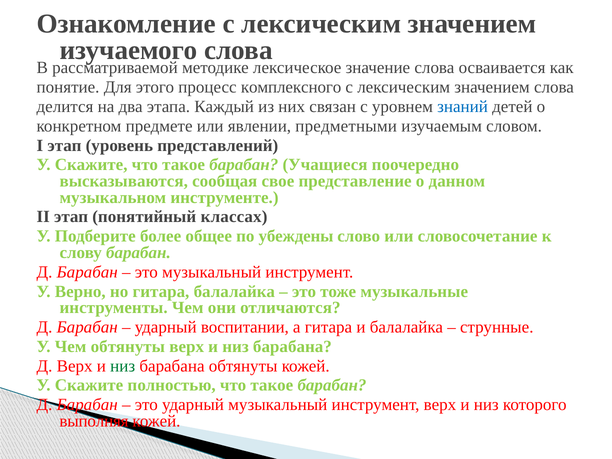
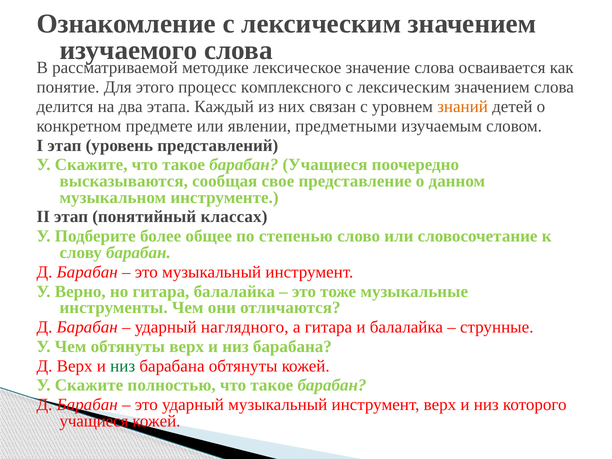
знаний colour: blue -> orange (463, 107)
убеждены: убеждены -> степенью (296, 236)
воспитании: воспитании -> наглядного (245, 327)
выполняя: выполняя -> учащиеся (94, 421)
